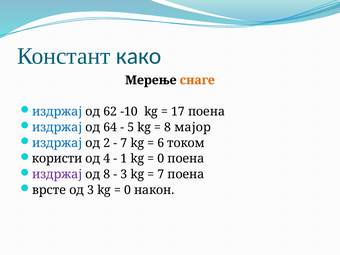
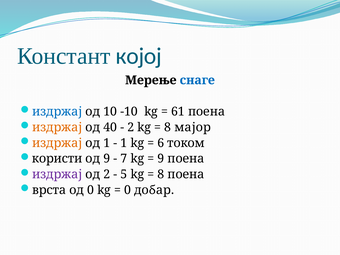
како: како -> којој (139, 56)
снаге colour: orange -> blue (197, 80)
62: 62 -> 10 (110, 112)
17: 17 -> 61 (178, 112)
издржај colour: blue -> orange (57, 127)
64: 64 -> 40 (110, 127)
5: 5 -> 2 (131, 127)
издржај colour: blue -> orange (57, 143)
од 2: 2 -> 1 (107, 143)
7: 7 -> 1 (124, 143)
од 4: 4 -> 9 (107, 159)
1: 1 -> 7 (124, 159)
0: 0 -> 9 (161, 159)
од 8: 8 -> 2 (107, 174)
3: 3 -> 5 (124, 174)
7: 7 -> 8 (161, 174)
врсте: врсте -> врста (49, 190)
од 3: 3 -> 0 (91, 190)
након: након -> добар (154, 190)
